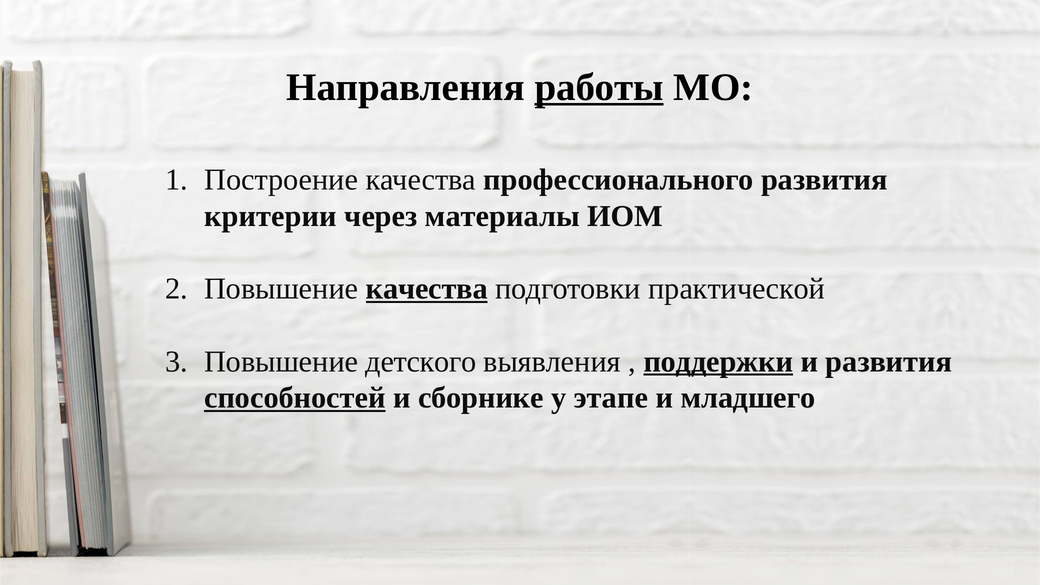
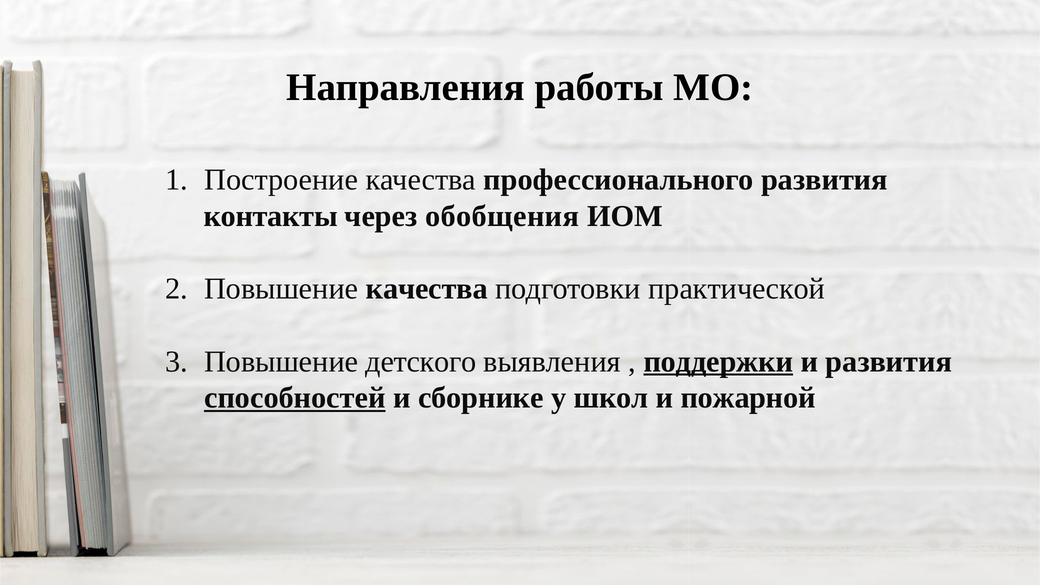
работы underline: present -> none (599, 87)
критерии: критерии -> контакты (271, 216)
материалы: материалы -> обобщения (502, 216)
качества underline: present -> none (427, 289)
этапе: этапе -> школ (611, 398)
младшего: младшего -> пожарной (748, 398)
